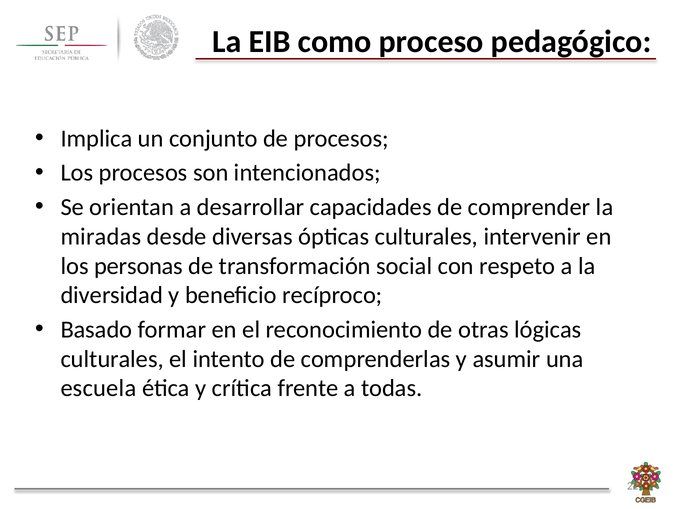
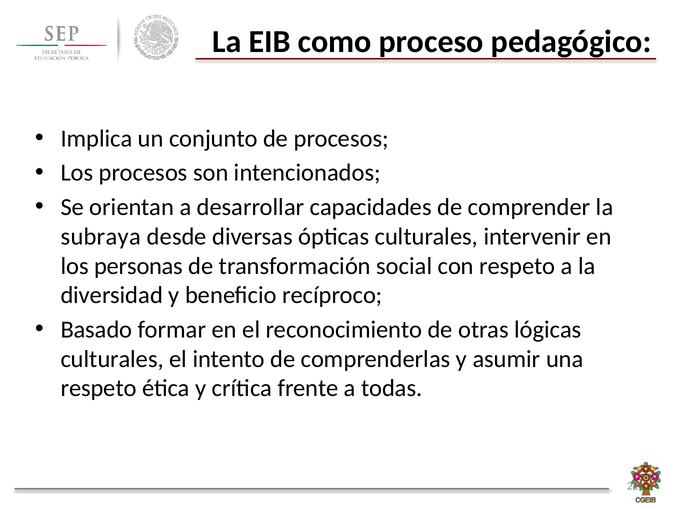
miradas: miradas -> subraya (101, 237)
escuela: escuela -> respeto (99, 389)
